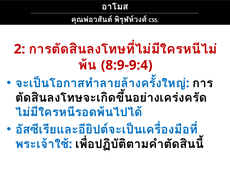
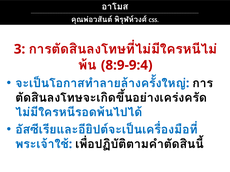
2: 2 -> 3 (20, 49)
